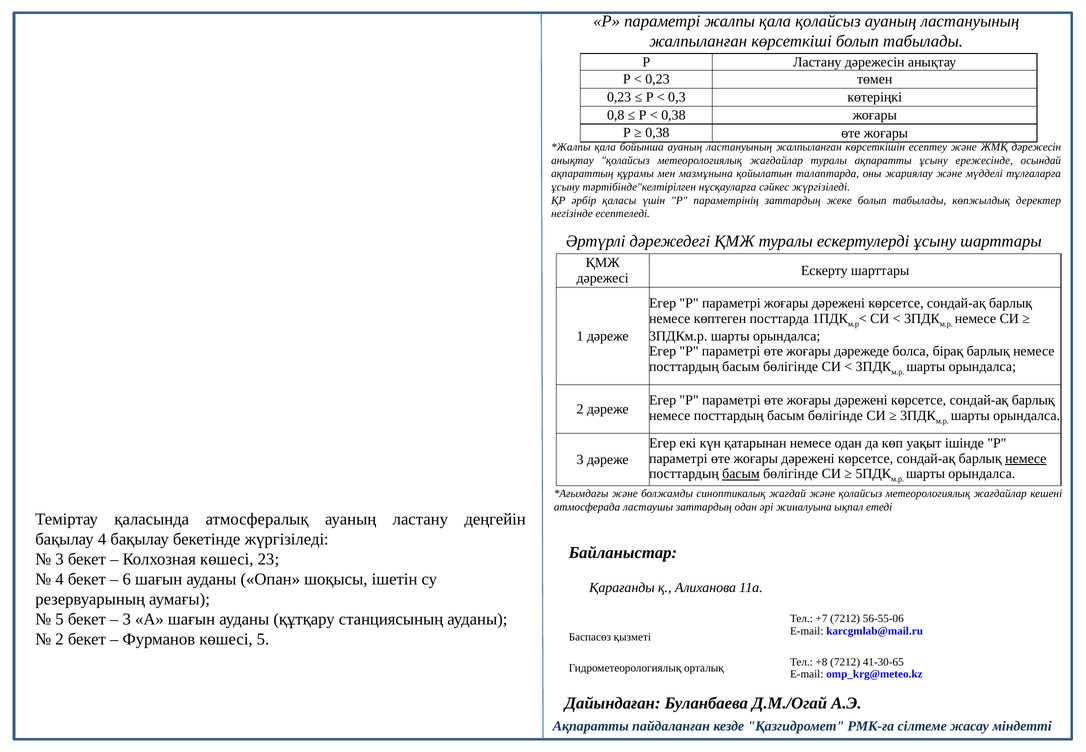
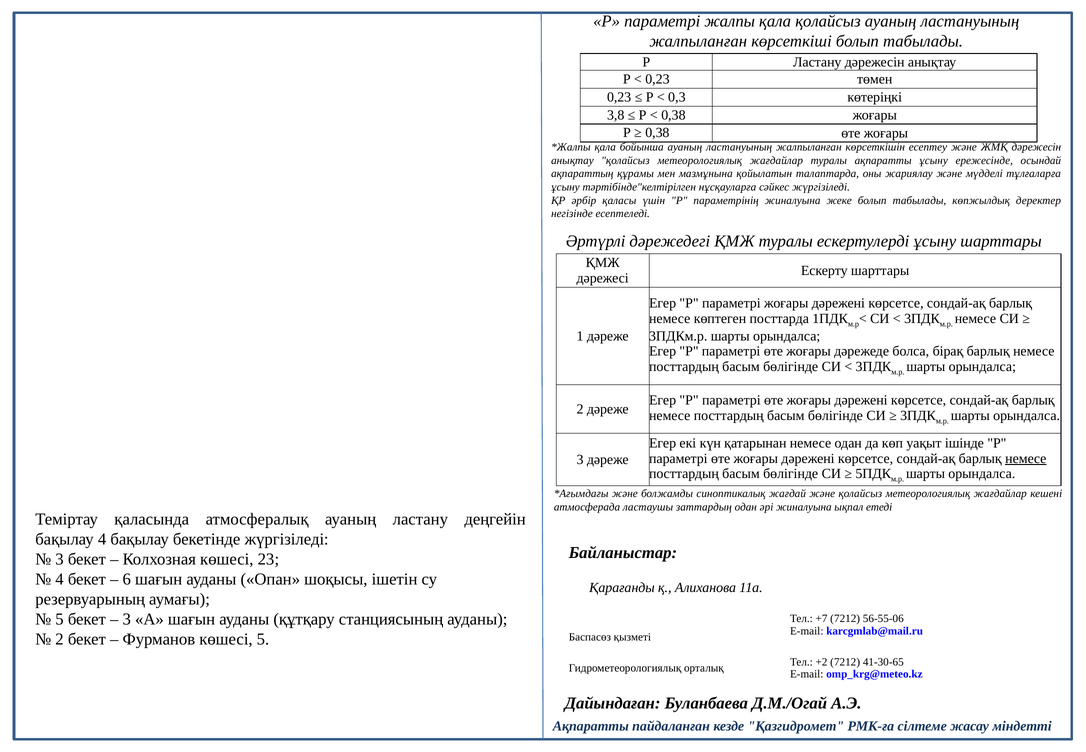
0,8: 0,8 -> 3,8 (616, 115)
параметрінің заттардың: заттардың -> жиналуына (793, 200)
басым underline: present -> none (741, 474)
+8: +8 -> +2 (821, 662)
